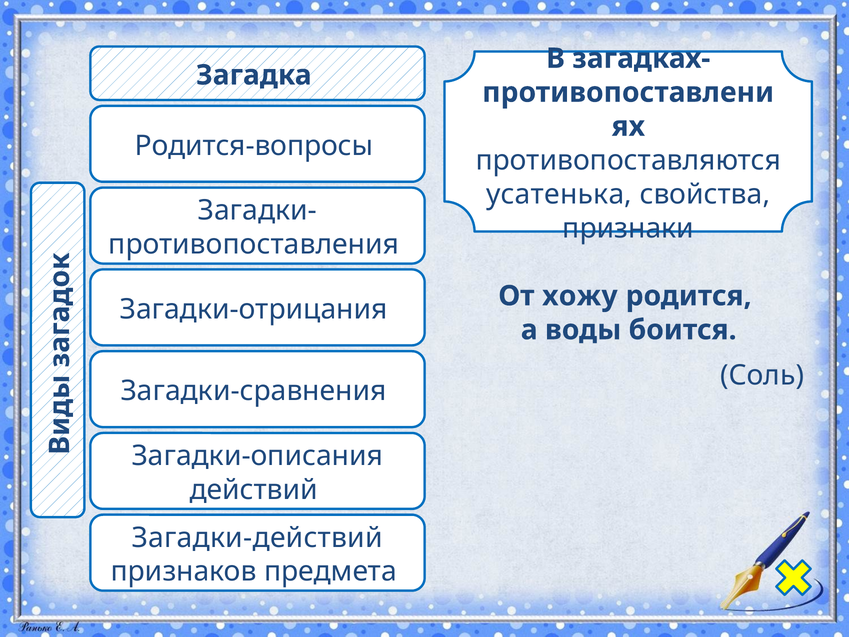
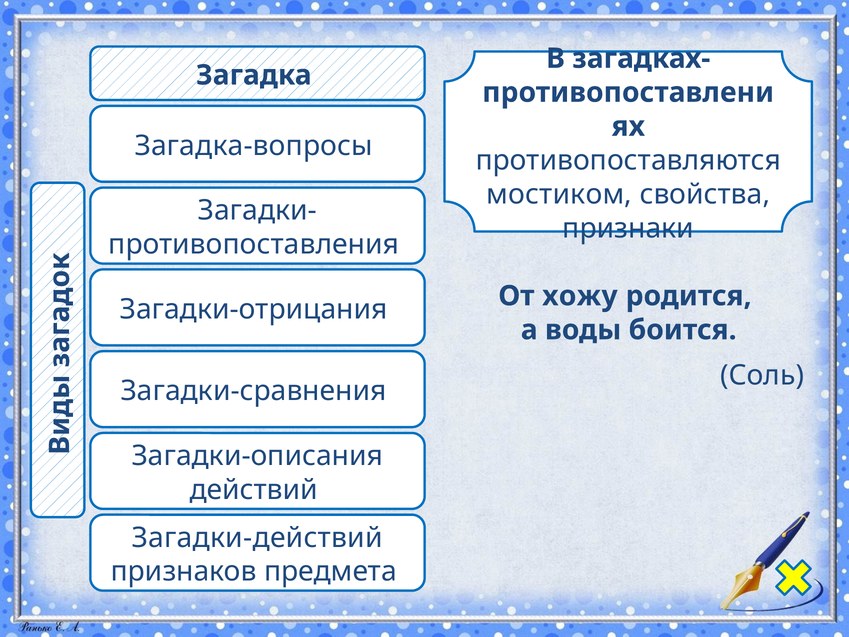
Родится-вопросы: Родится-вопросы -> Загадка-вопросы (254, 146)
усатенька: усатенька -> мостиком (559, 194)
